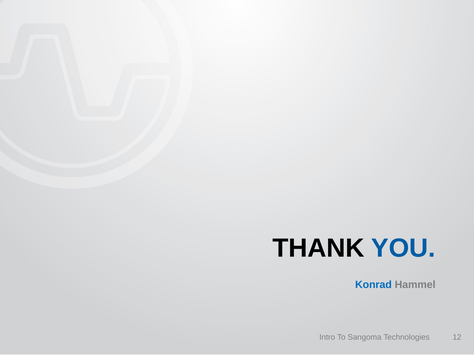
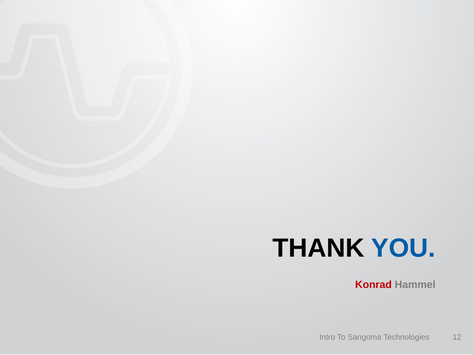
Konrad colour: blue -> red (373, 285)
